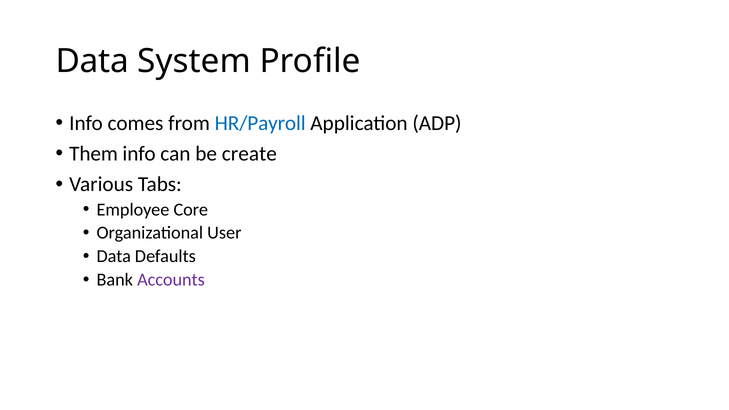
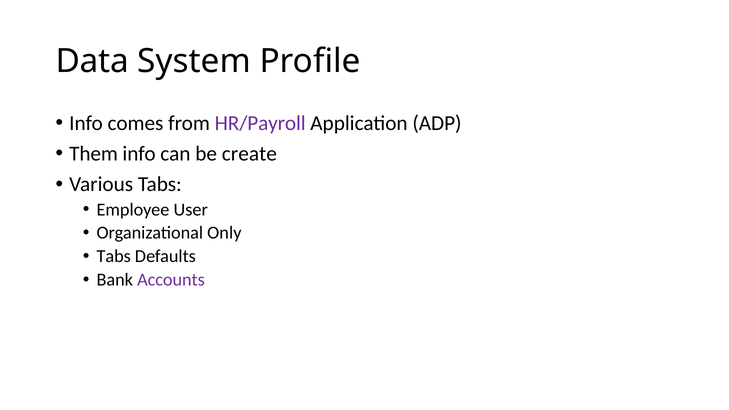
HR/Payroll colour: blue -> purple (260, 123)
Core: Core -> User (191, 210)
User: User -> Only (224, 233)
Data: Data -> Tabs (114, 256)
